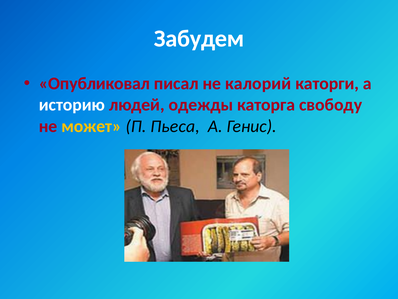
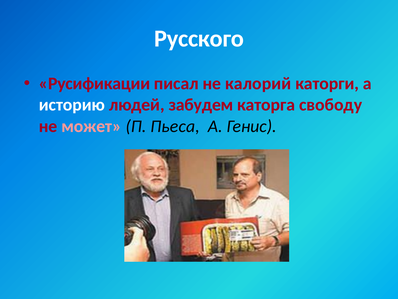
Забудем: Забудем -> Русского (199, 39)
Опубликовал: Опубликовал -> Русификации (94, 83)
одежды: одежды -> забудем (201, 105)
может colour: yellow -> pink (91, 126)
